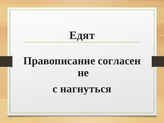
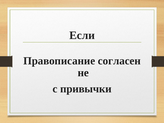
Едят: Едят -> Если (82, 35)
нагнуться: нагнуться -> привычки (86, 89)
